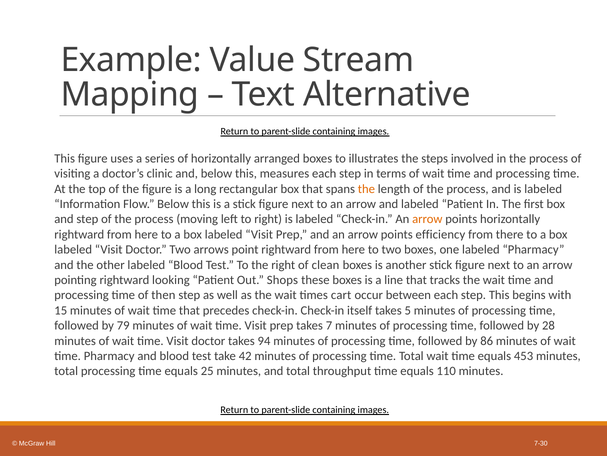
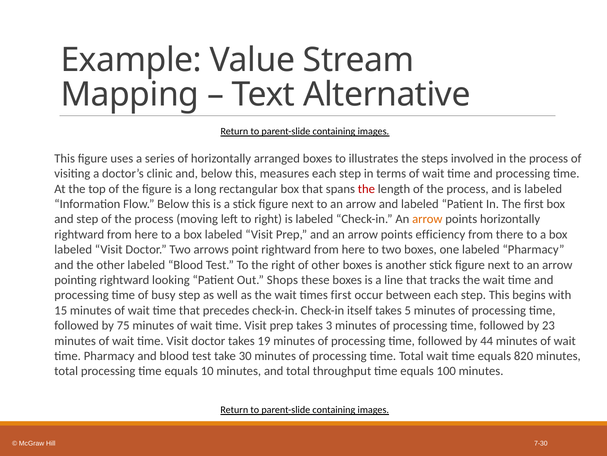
the colour: orange -> red (366, 189)
of clean: clean -> other (326, 264)
then: then -> busy (163, 295)
times cart: cart -> first (341, 295)
79: 79 -> 75 (123, 325)
7: 7 -> 3 (329, 325)
28: 28 -> 23 (548, 325)
94: 94 -> 19 (264, 340)
86: 86 -> 44 (487, 340)
42: 42 -> 30 (245, 355)
453: 453 -> 820 (524, 355)
25: 25 -> 10 (207, 371)
110: 110 -> 100 (446, 371)
